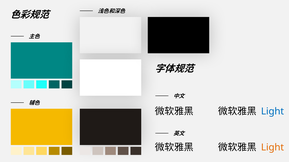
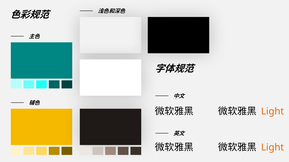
Light colour: blue -> orange (272, 112)
